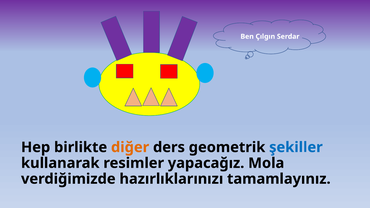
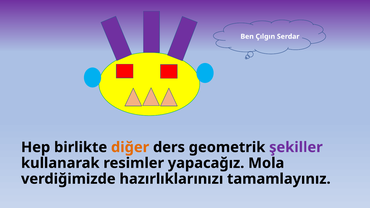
şekiller colour: blue -> purple (296, 147)
